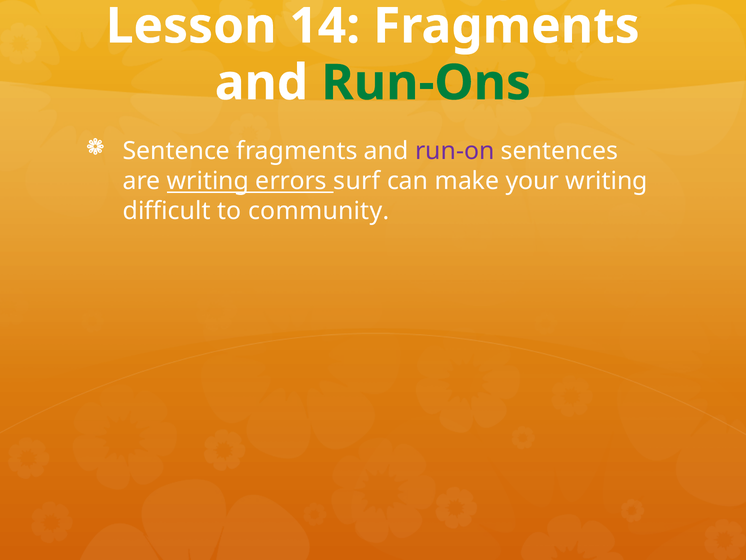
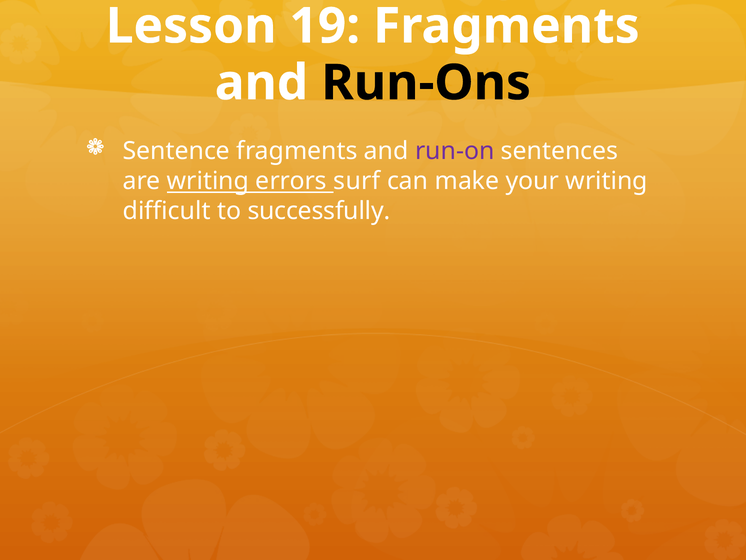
14: 14 -> 19 (325, 26)
Run-Ons colour: green -> black (426, 83)
community: community -> successfully (319, 211)
